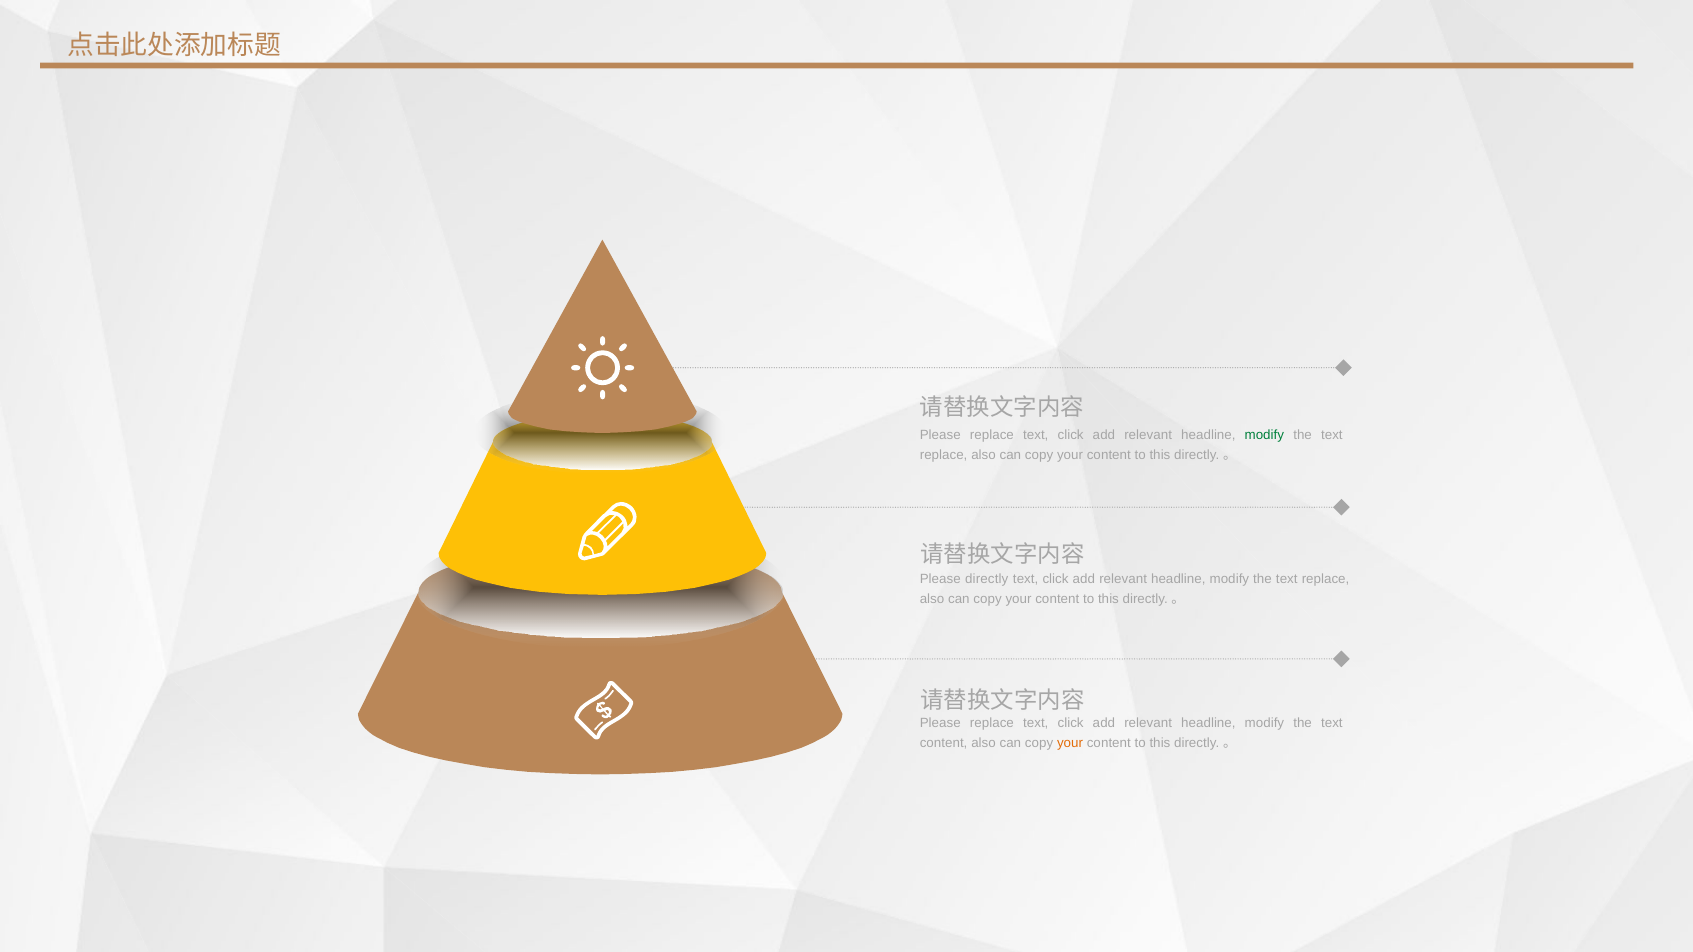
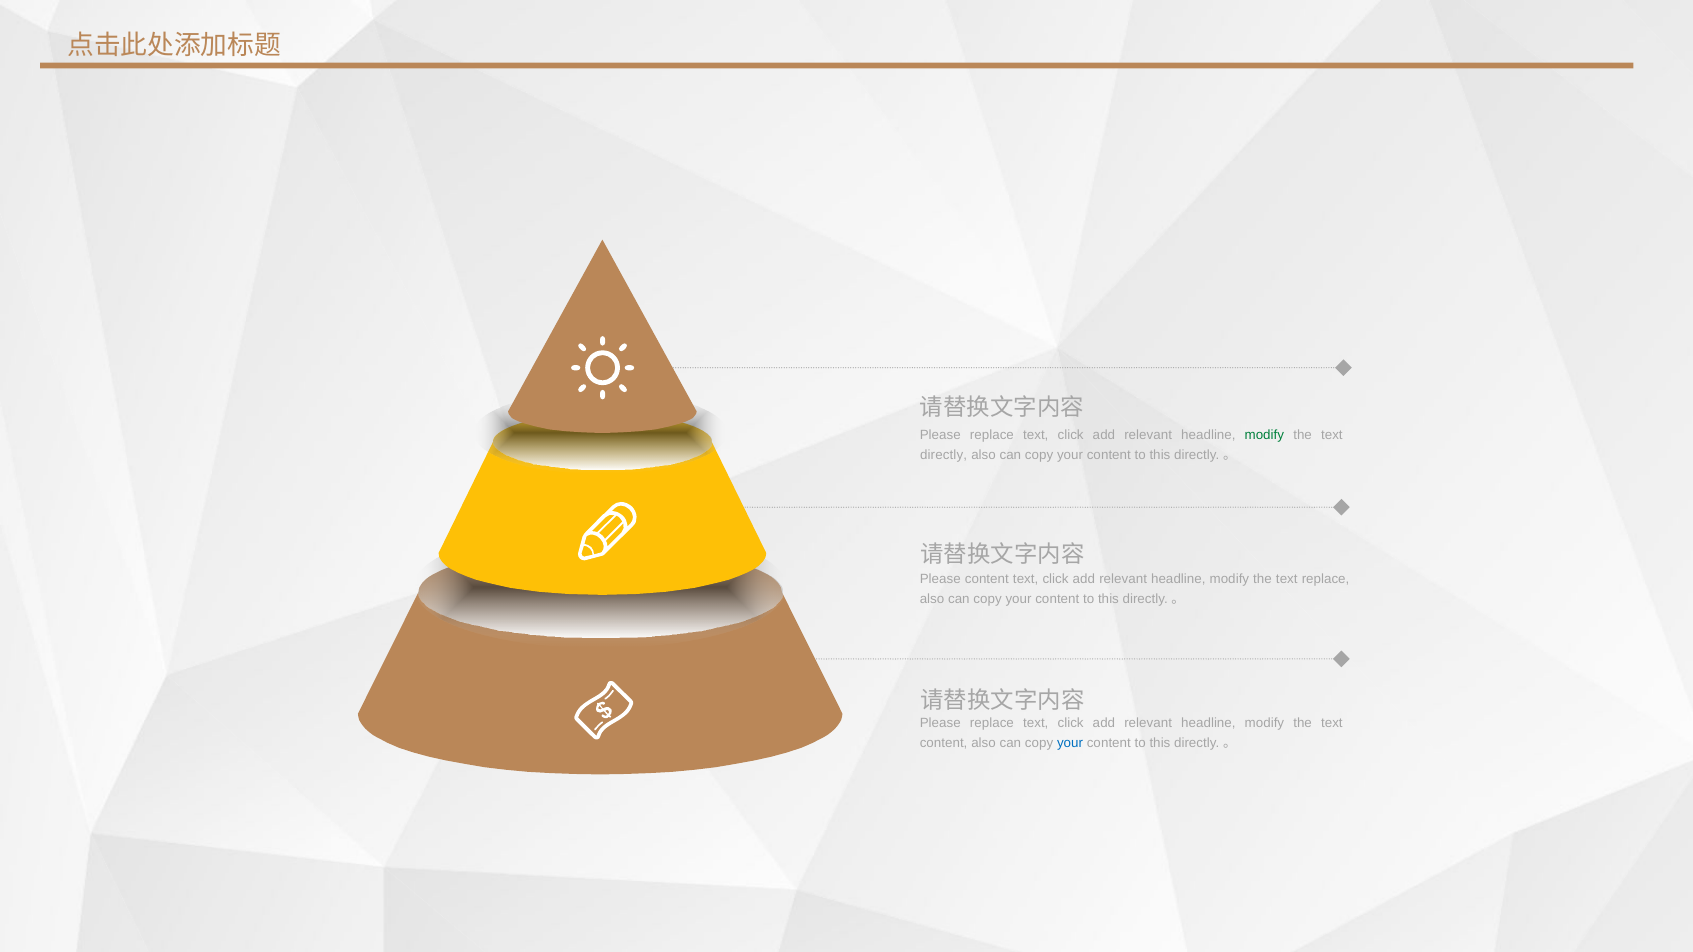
replace: replace -> directly (944, 455)
Please directly: directly -> content (987, 580)
your colour: orange -> blue (1070, 743)
